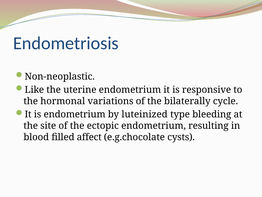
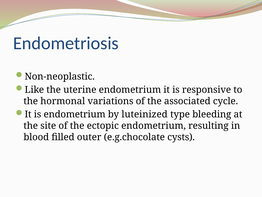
bilaterally: bilaterally -> associated (187, 101)
affect: affect -> outer (89, 137)
